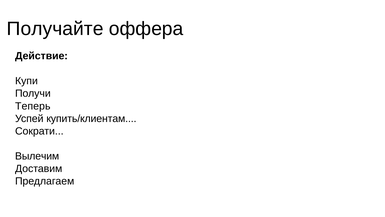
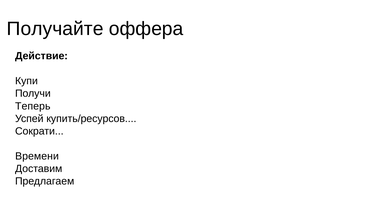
купить/клиентам: купить/клиентам -> купить/ресурсов (91, 118)
Вылечим: Вылечим -> Времени (37, 156)
